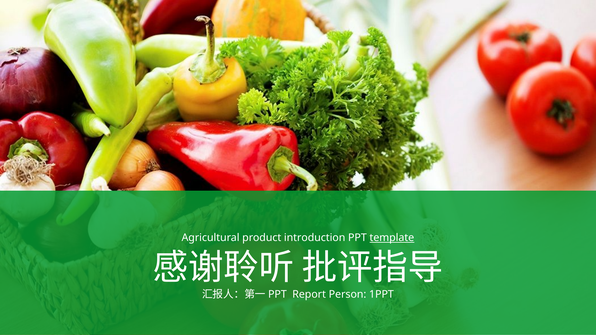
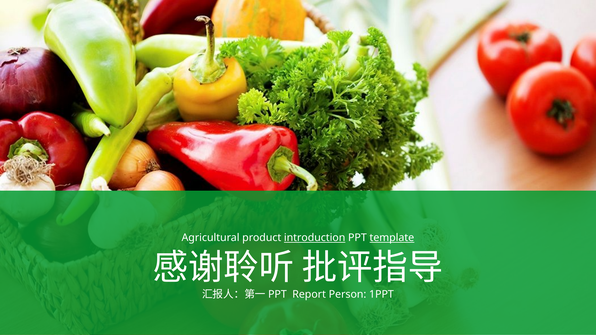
introduction underline: none -> present (315, 238)
